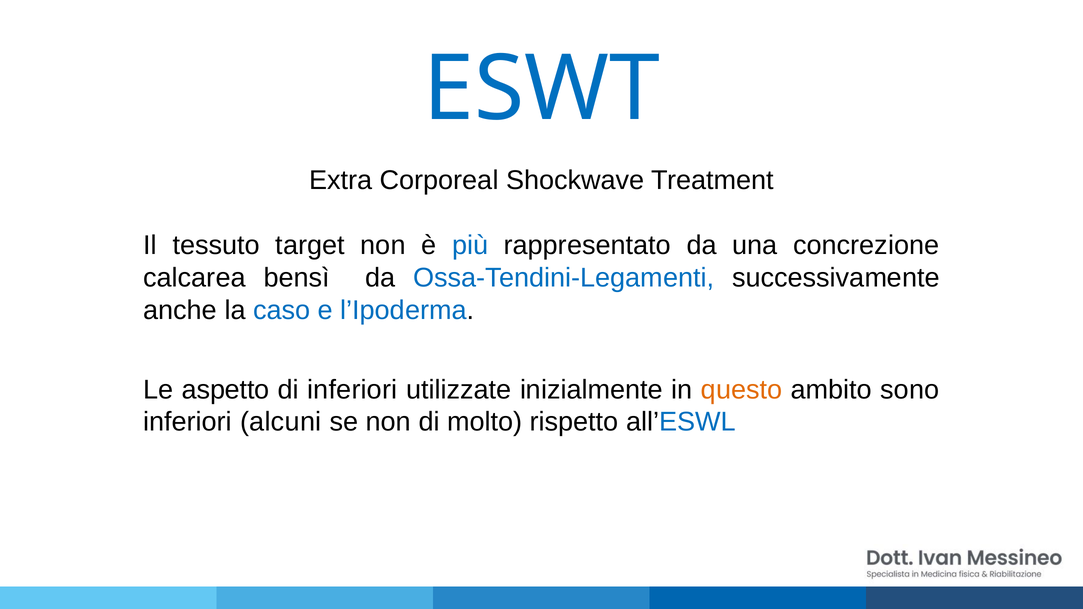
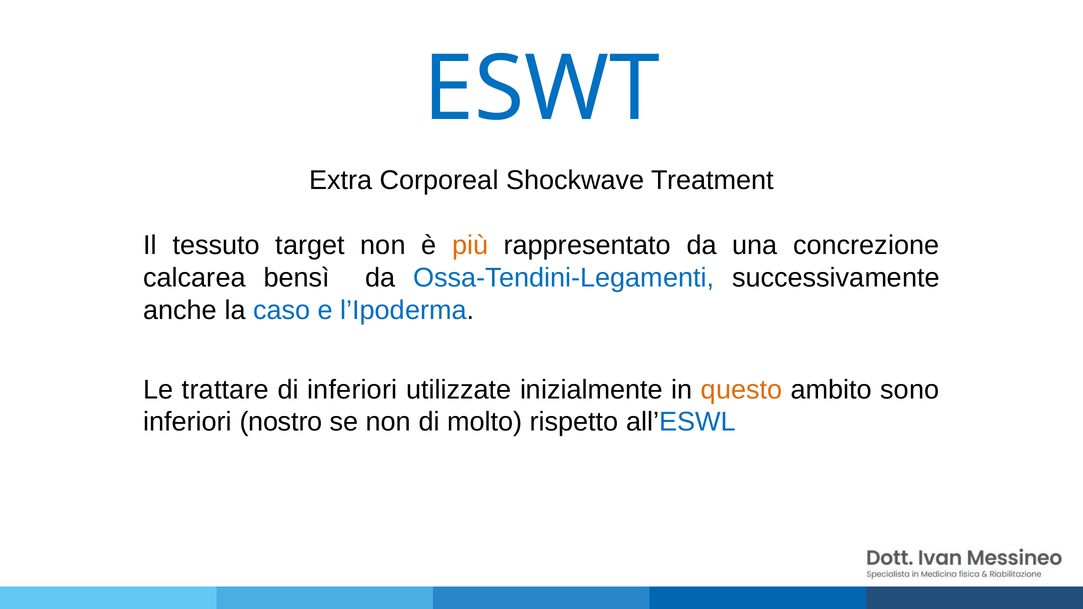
più colour: blue -> orange (470, 245)
aspetto: aspetto -> trattare (225, 390)
alcuni: alcuni -> nostro (281, 422)
